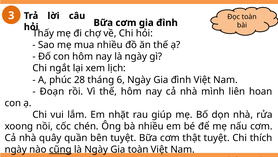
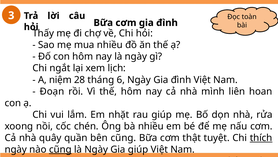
phúc: phúc -> niệm (60, 79)
bên tuyệt: tuyệt -> cũng (123, 137)
thích underline: none -> present (261, 137)
Gia toàn: toàn -> giúp (138, 149)
